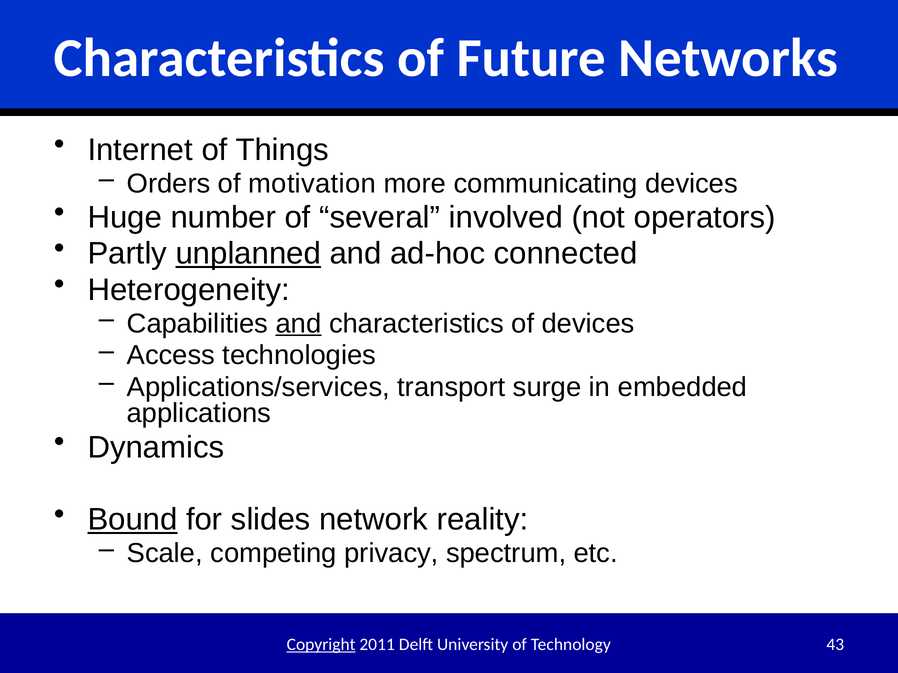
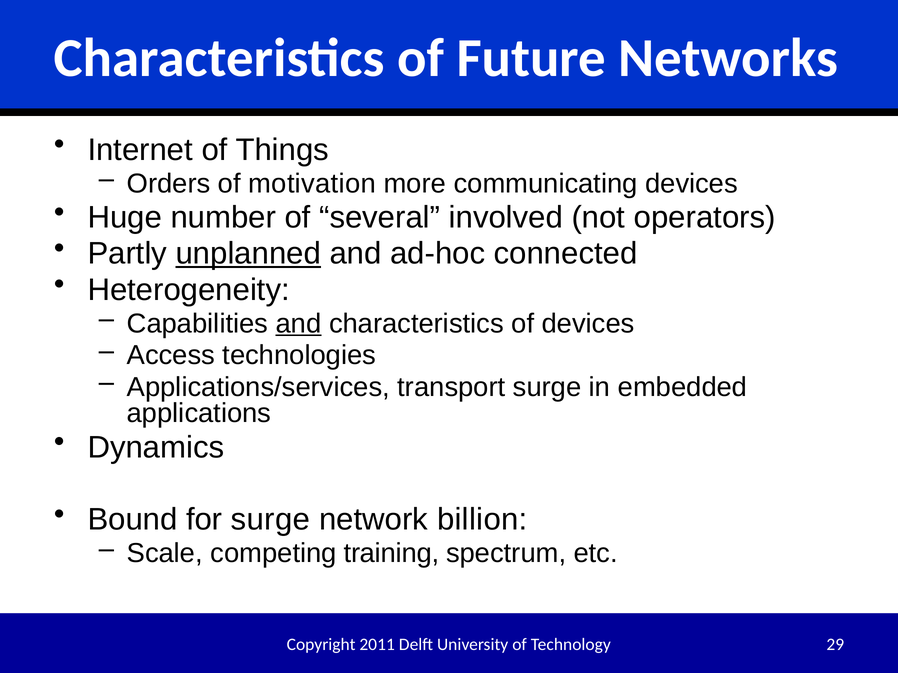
Bound underline: present -> none (133, 520)
for slides: slides -> surge (271, 520)
reality: reality -> billion (482, 520)
privacy: privacy -> training (391, 554)
Copyright underline: present -> none (321, 645)
43: 43 -> 29 (835, 645)
